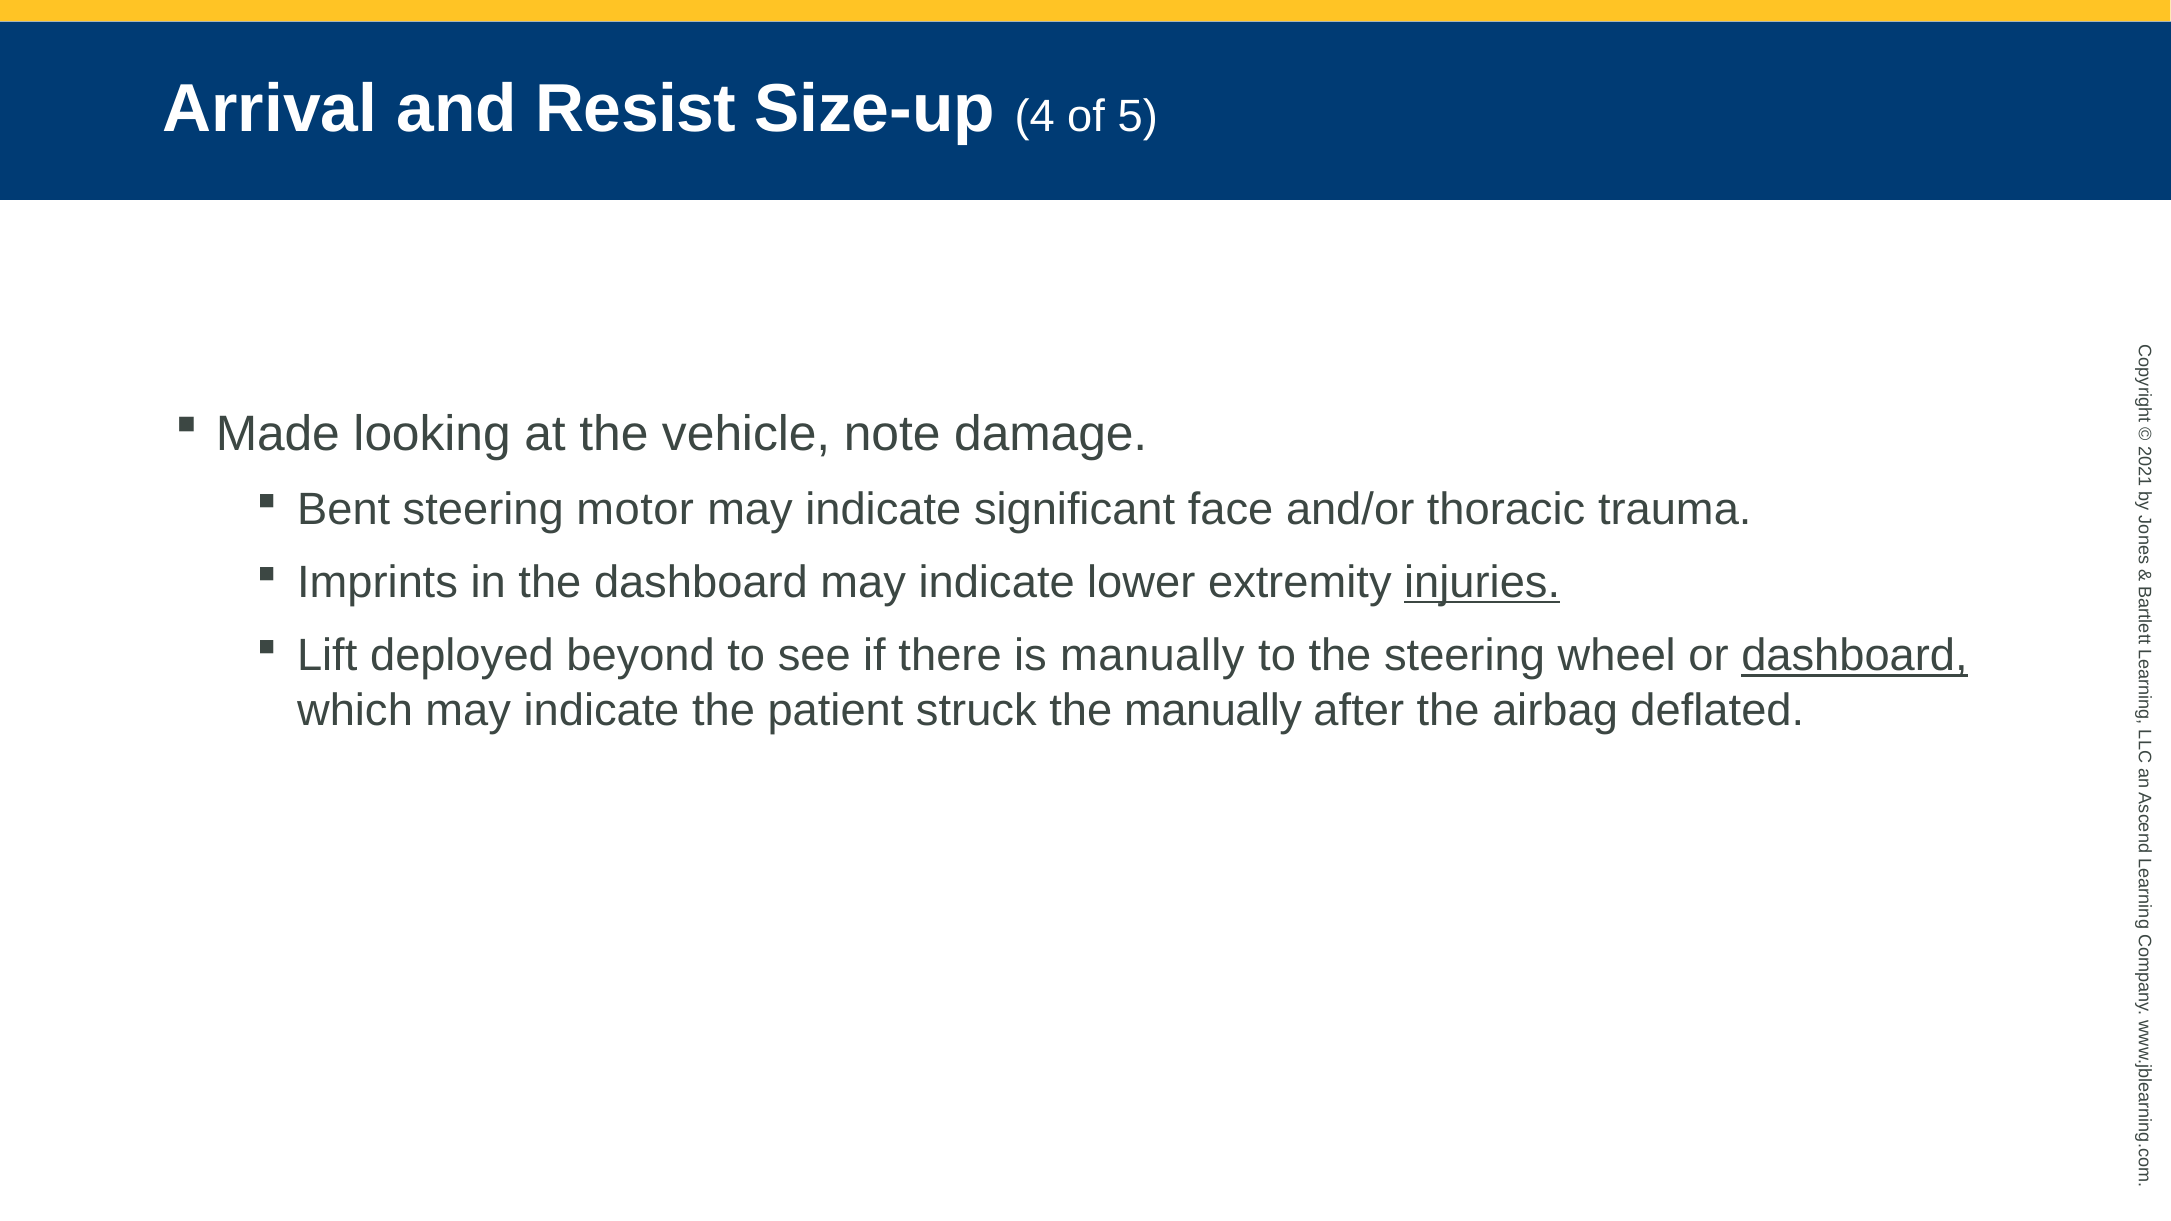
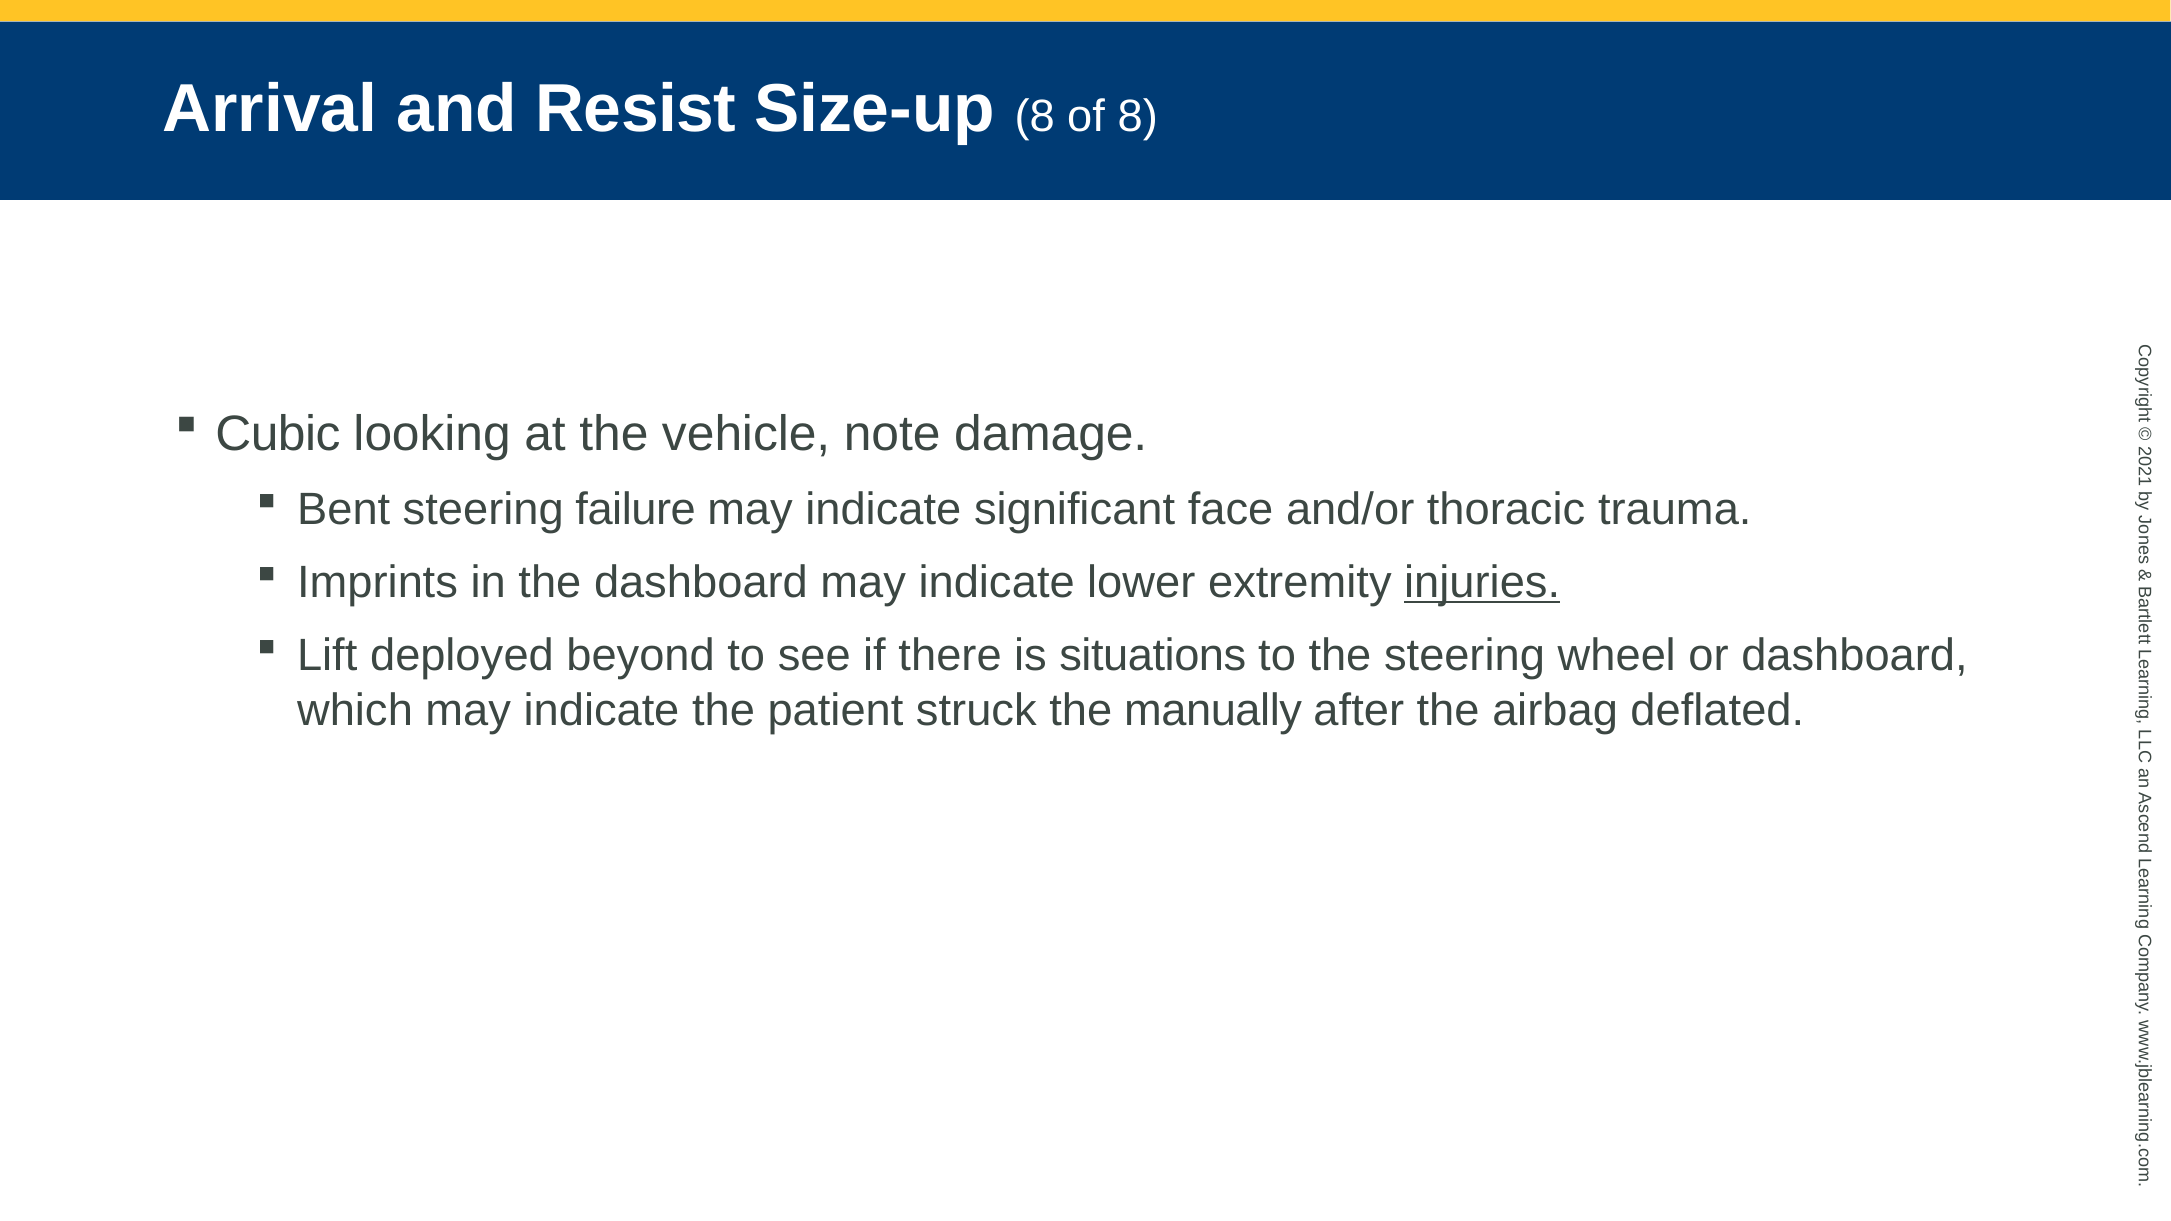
Size-up 4: 4 -> 8 (1035, 117)
of 5: 5 -> 8 (1138, 117)
Made: Made -> Cubic (278, 434)
motor: motor -> failure (636, 509)
is manually: manually -> situations (1153, 656)
dashboard underline: present -> none (1854, 656)
